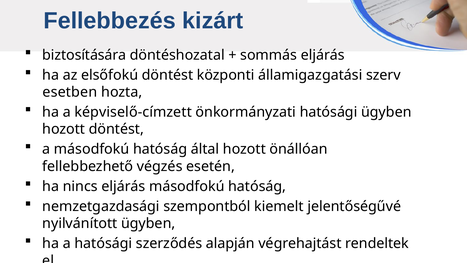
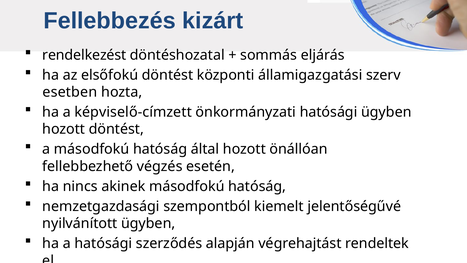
biztosítására: biztosítására -> rendelkezést (84, 55)
nincs eljárás: eljárás -> akinek (123, 186)
